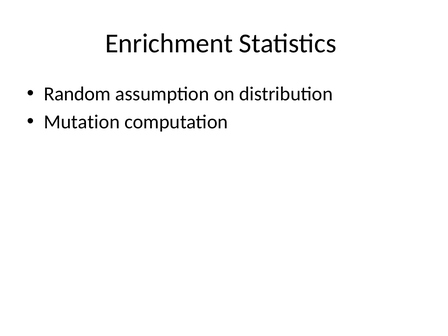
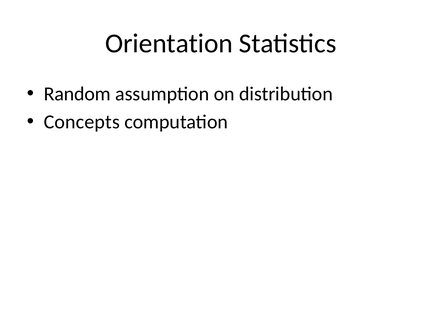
Enrichment: Enrichment -> Orientation (169, 43)
Mutation: Mutation -> Concepts (82, 122)
